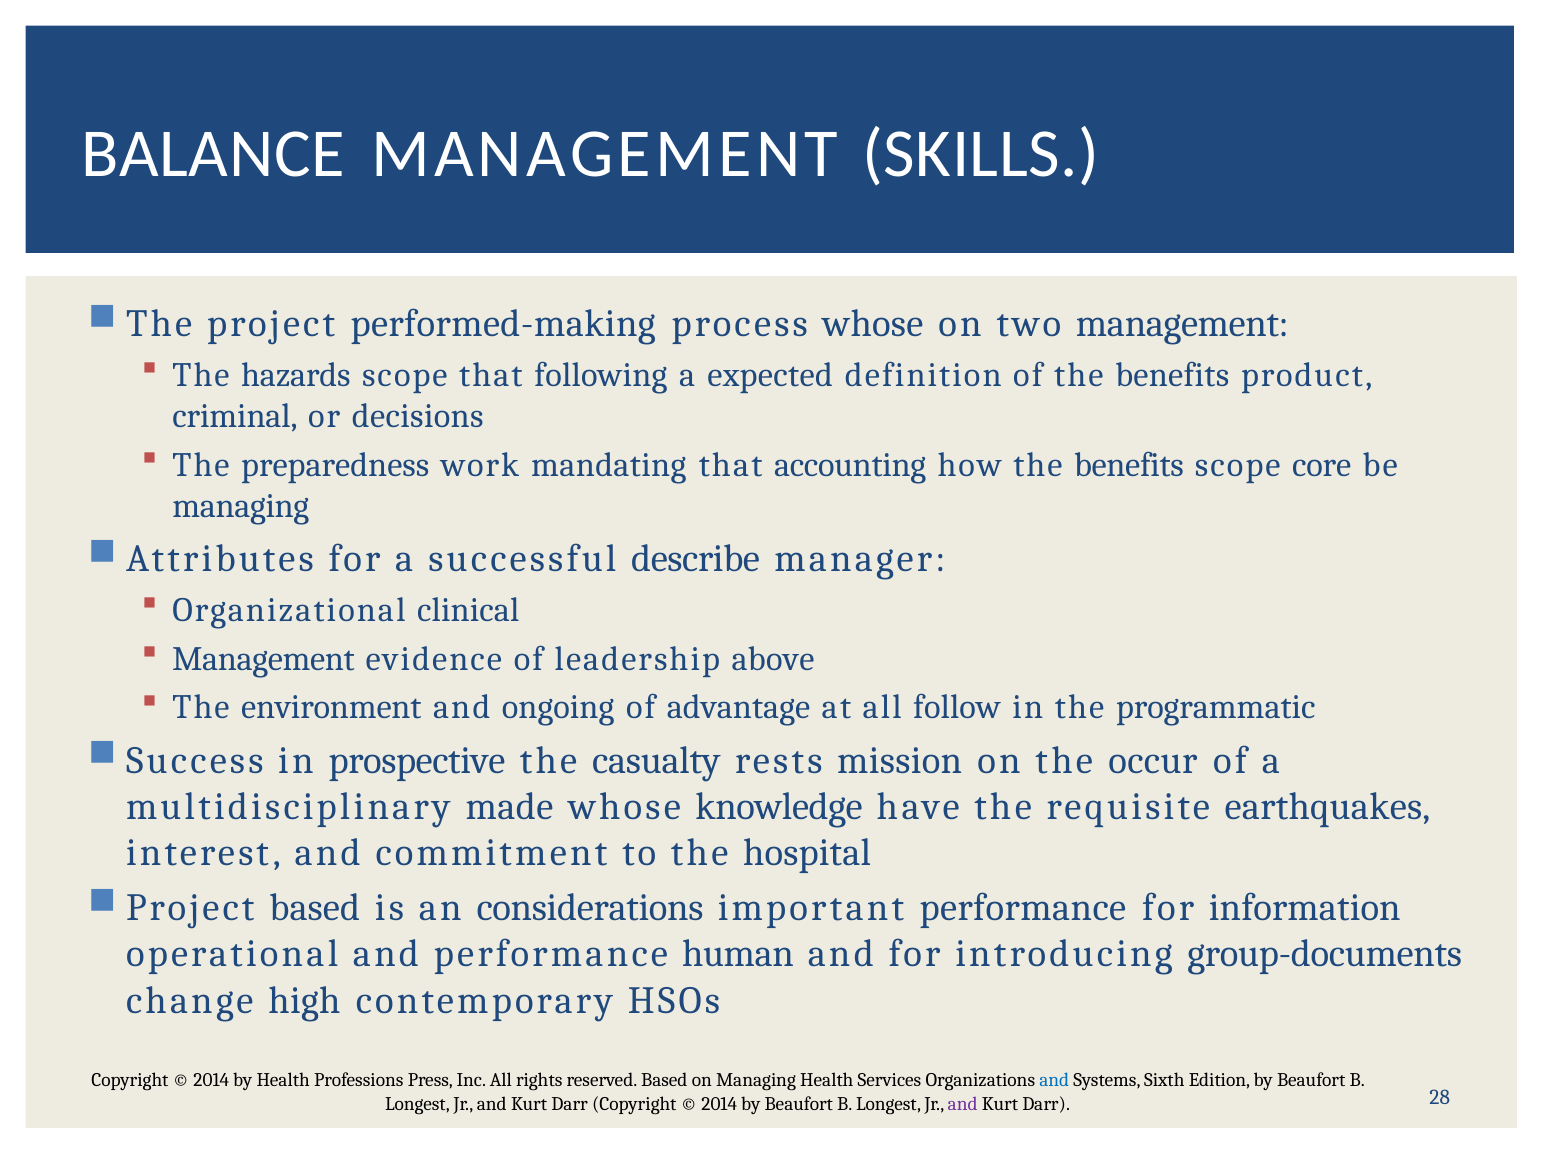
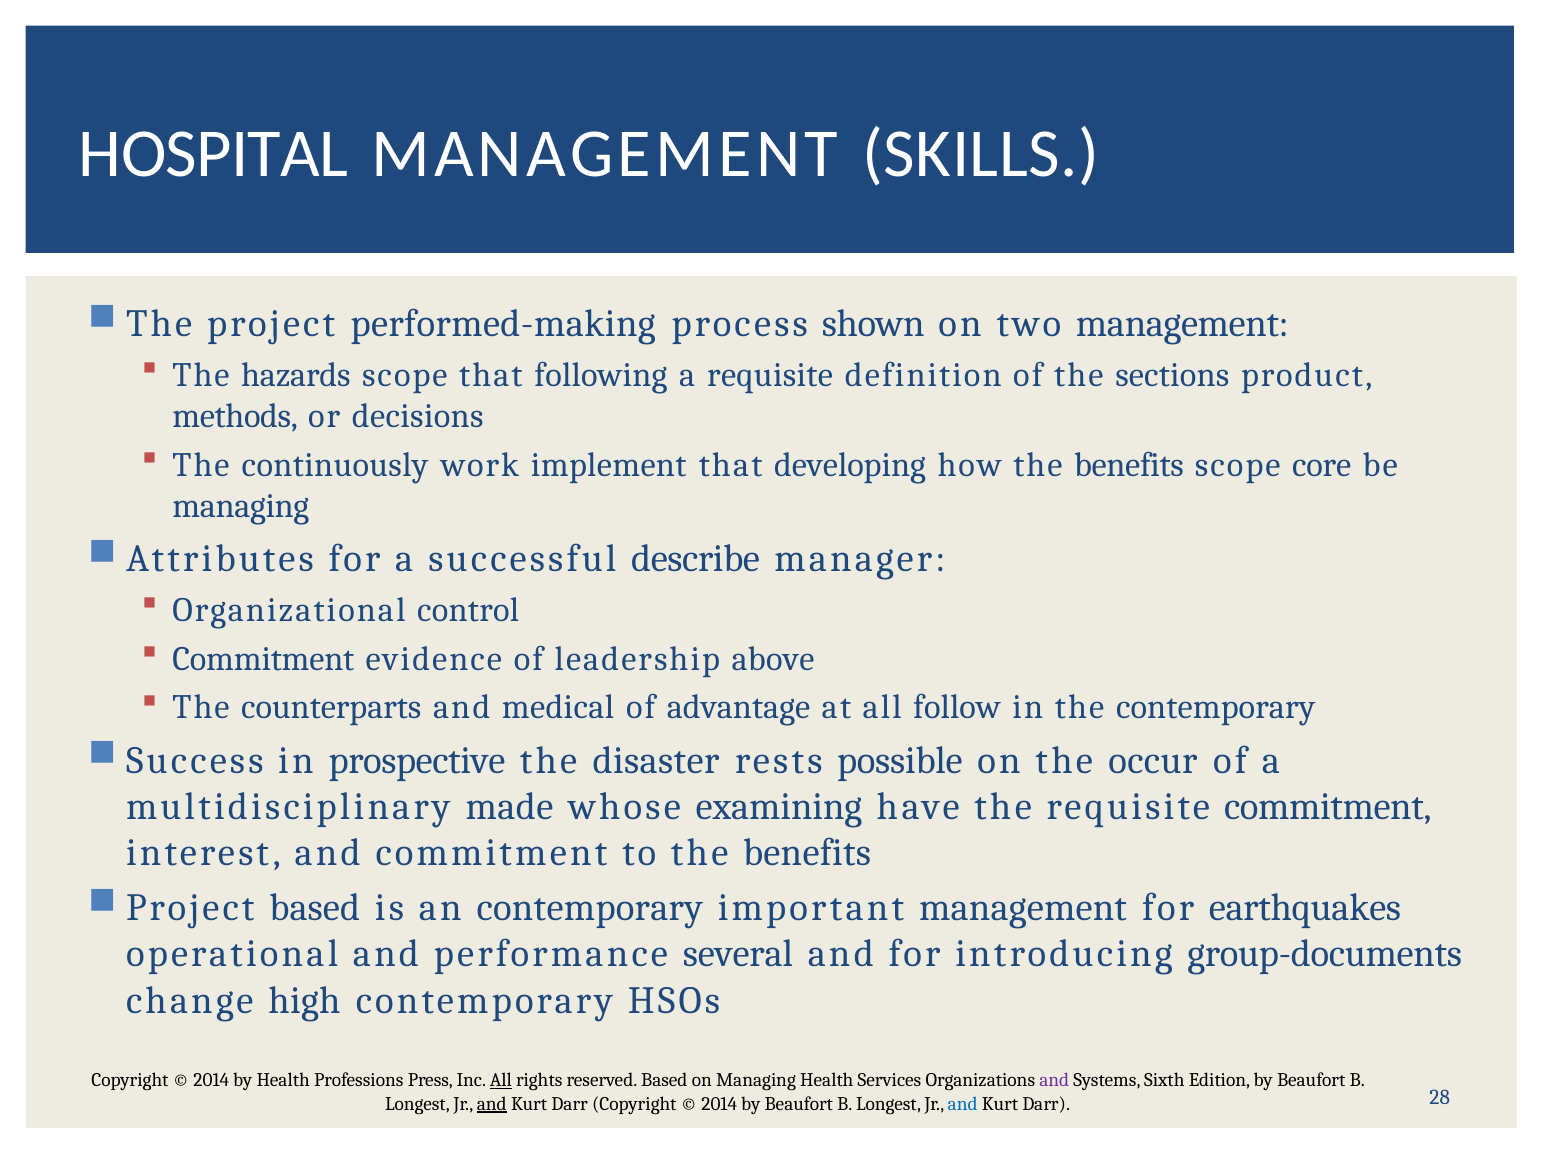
BALANCE: BALANCE -> HOSPITAL (214, 154)
process whose: whose -> shown (873, 324)
a expected: expected -> requisite (770, 375)
of the benefits: benefits -> sections (1172, 375)
criminal: criminal -> methods (235, 416)
preparedness: preparedness -> continuously (335, 465)
mandating: mandating -> implement (609, 465)
accounting: accounting -> developing (850, 465)
clinical: clinical -> control (468, 610)
Management: Management -> Commitment (263, 659)
environment: environment -> counterparts (331, 708)
ongoing: ongoing -> medical (558, 708)
the programmatic: programmatic -> contemporary (1216, 708)
casualty: casualty -> disaster (656, 760)
mission: mission -> possible (900, 760)
knowledge: knowledge -> examining (779, 807)
requisite earthquakes: earthquakes -> commitment (1328, 807)
to the hospital: hospital -> benefits (807, 853)
an considerations: considerations -> contemporary (590, 908)
important performance: performance -> management (1023, 908)
information: information -> earthquakes (1305, 908)
human: human -> several (738, 954)
All underline: none -> present (501, 1081)
and colour: blue -> purple (1054, 1081)
and underline: none -> present (492, 1104)
and colour: purple -> blue (963, 1104)
